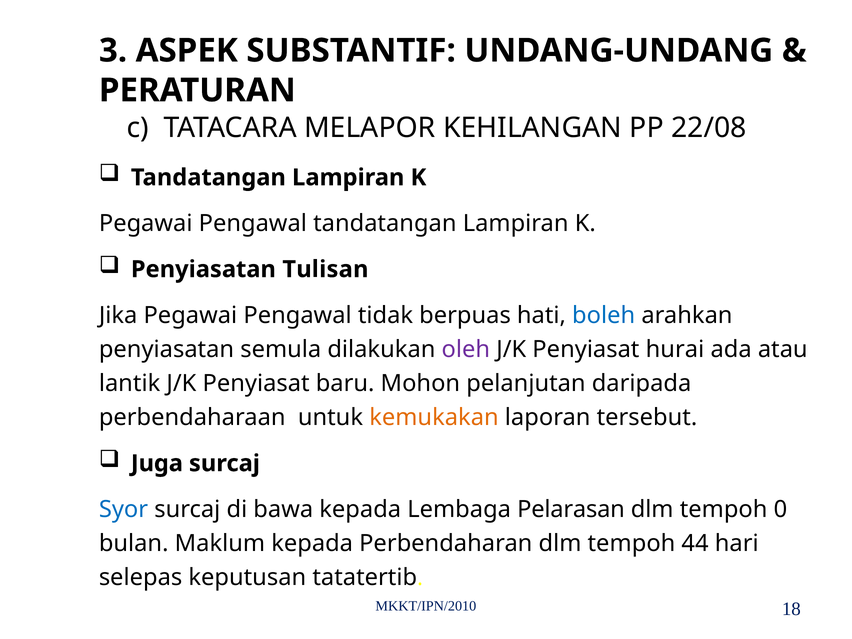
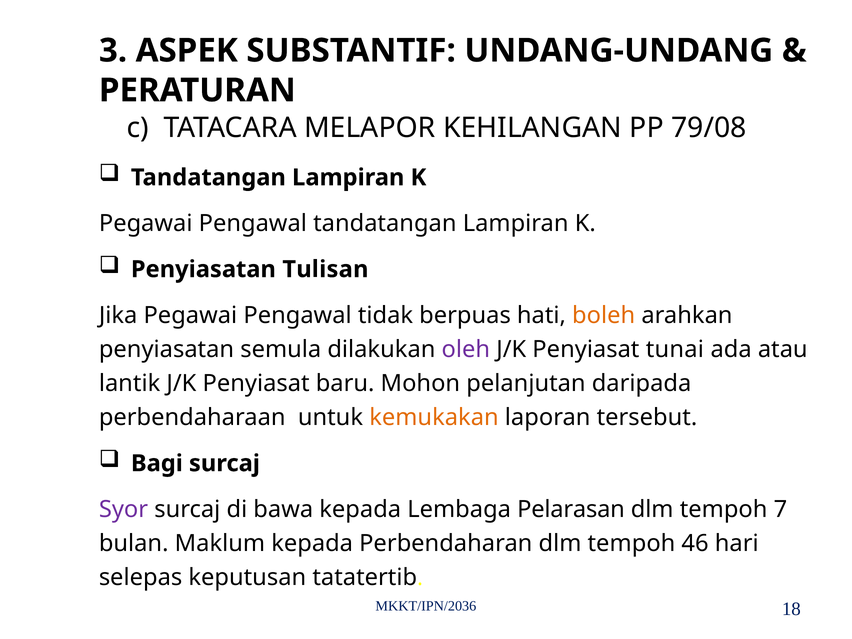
22/08: 22/08 -> 79/08 (709, 128)
boleh colour: blue -> orange (604, 315)
hurai: hurai -> tunai (675, 349)
Juga: Juga -> Bagi (157, 463)
Syor colour: blue -> purple (123, 509)
0: 0 -> 7 (780, 509)
44: 44 -> 46 (695, 543)
MKKT/IPN/2010: MKKT/IPN/2010 -> MKKT/IPN/2036 (426, 606)
